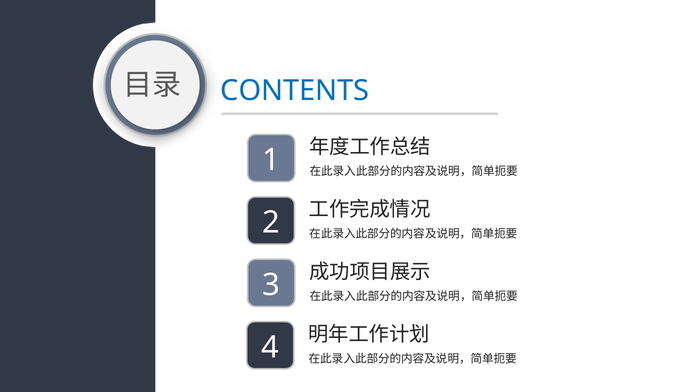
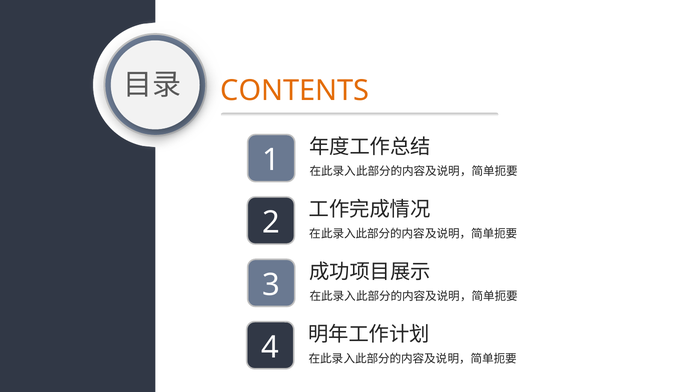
CONTENTS colour: blue -> orange (295, 91)
